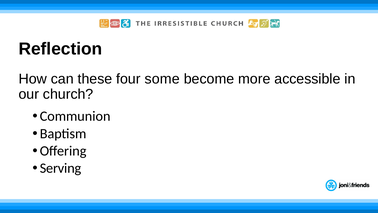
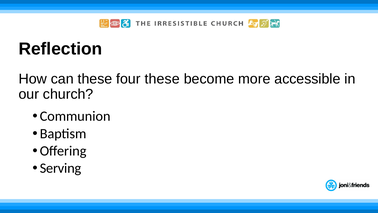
four some: some -> these (162, 79)
